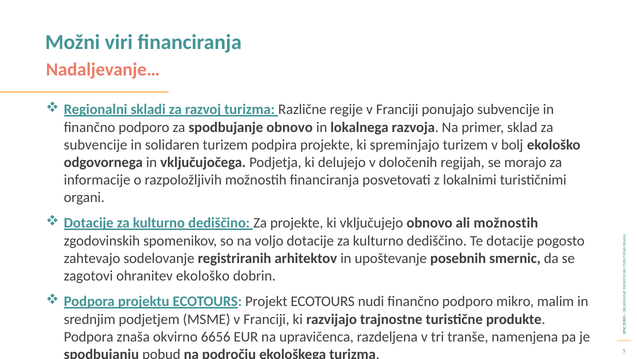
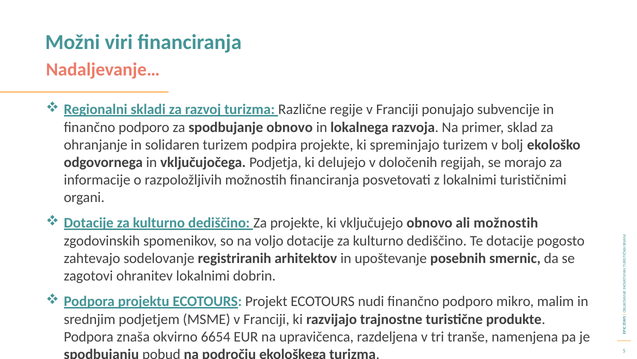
subvencije: subvencije -> ohranjanje (96, 145)
ohranitev ekološko: ekološko -> lokalnimi (203, 275)
6656: 6656 -> 6654 (216, 336)
